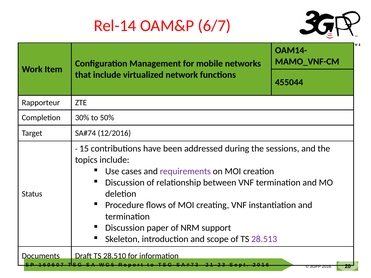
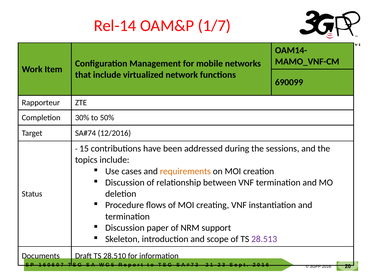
6/7: 6/7 -> 1/7 (214, 26)
455044: 455044 -> 690099 (289, 82)
requirements colour: purple -> orange (185, 171)
